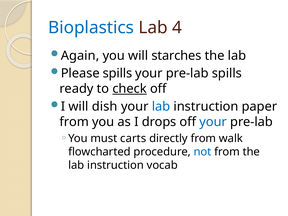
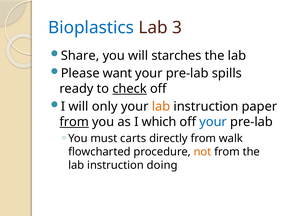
4: 4 -> 3 (177, 28)
Again: Again -> Share (80, 56)
Please spills: spills -> want (117, 73)
dish: dish -> only (105, 106)
lab colour: blue -> orange (161, 106)
from underline: none -> present (74, 122)
drops: drops -> which (159, 122)
not colour: blue -> orange (202, 152)
vocab: vocab -> doing (162, 165)
